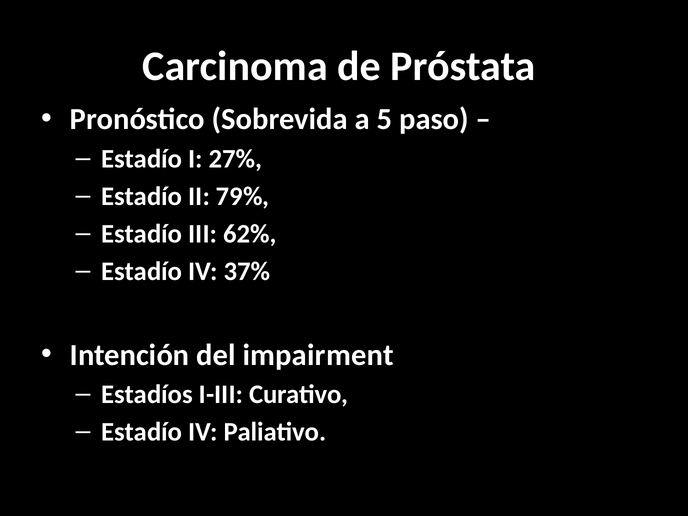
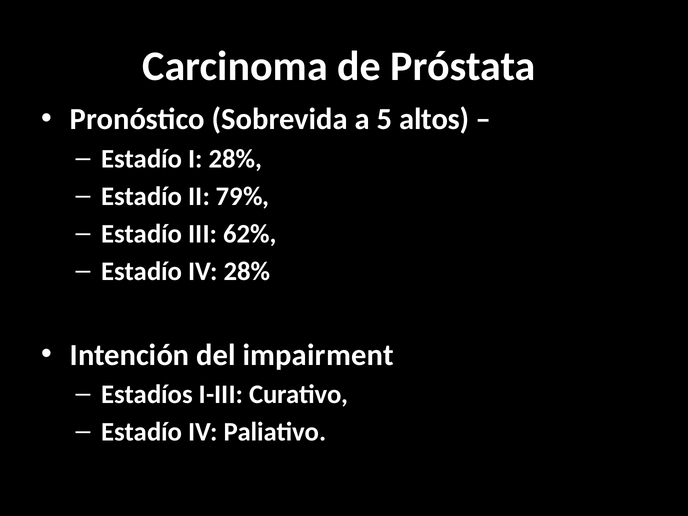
paso: paso -> altos (434, 119)
I 27%: 27% -> 28% (236, 159)
IV 37%: 37% -> 28% (247, 271)
